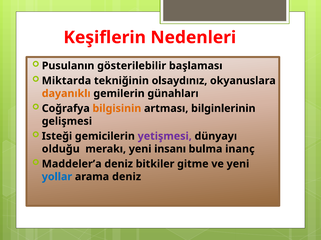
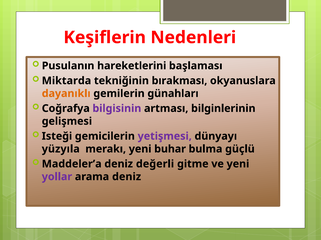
gösterilebilir: gösterilebilir -> hareketlerini (132, 66)
olsaydınız: olsaydınız -> bırakması (179, 81)
bilgisinin colour: orange -> purple (117, 109)
olduğu: olduğu -> yüzyıla (61, 149)
insanı: insanı -> buhar (170, 149)
inanç: inanç -> güçlü (240, 149)
bitkiler: bitkiler -> değerli (155, 164)
yollar colour: blue -> purple (57, 177)
